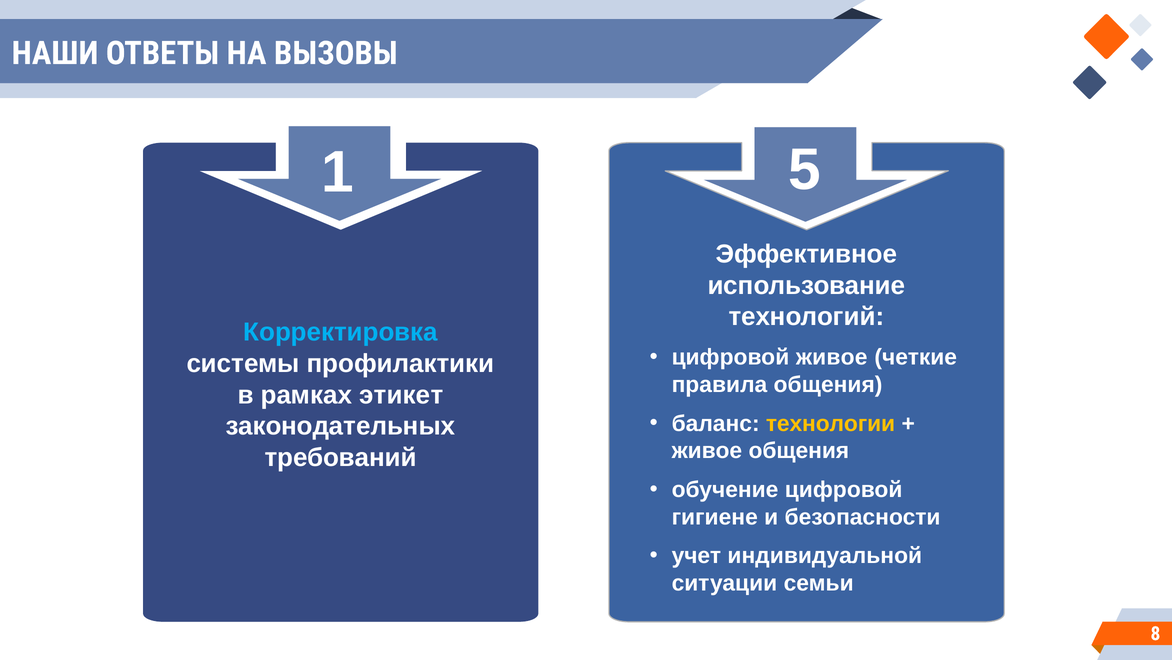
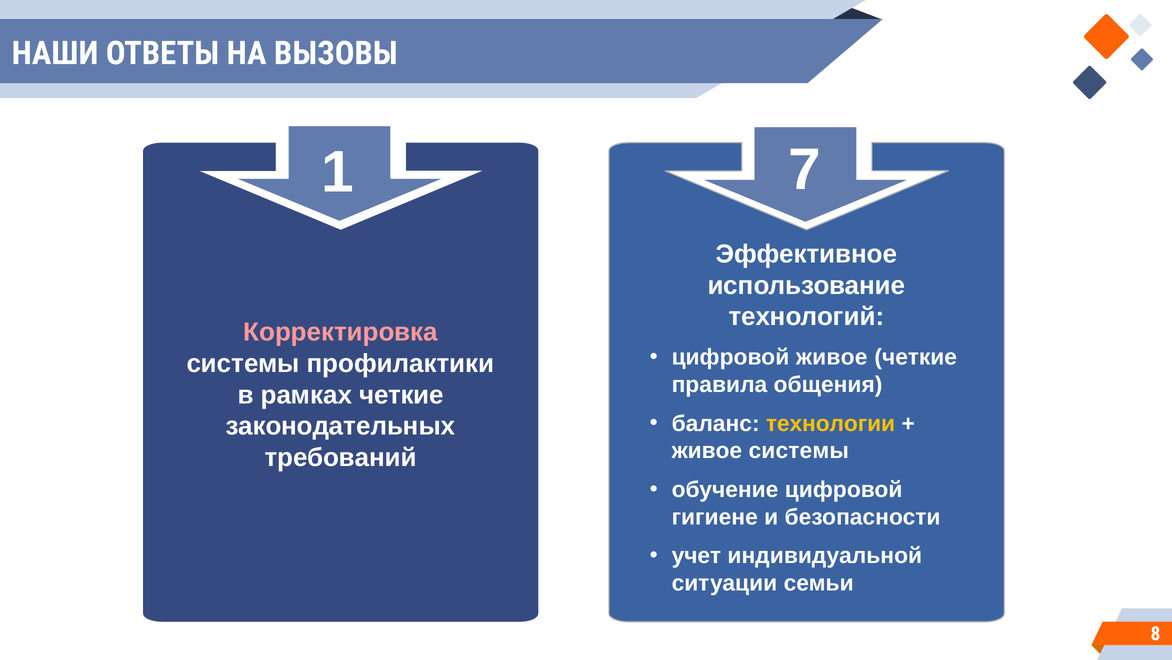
5: 5 -> 7 (804, 170)
Корректировка colour: light blue -> pink (341, 332)
рамках этикет: этикет -> четкие (401, 395)
живое общения: общения -> системы (799, 450)
